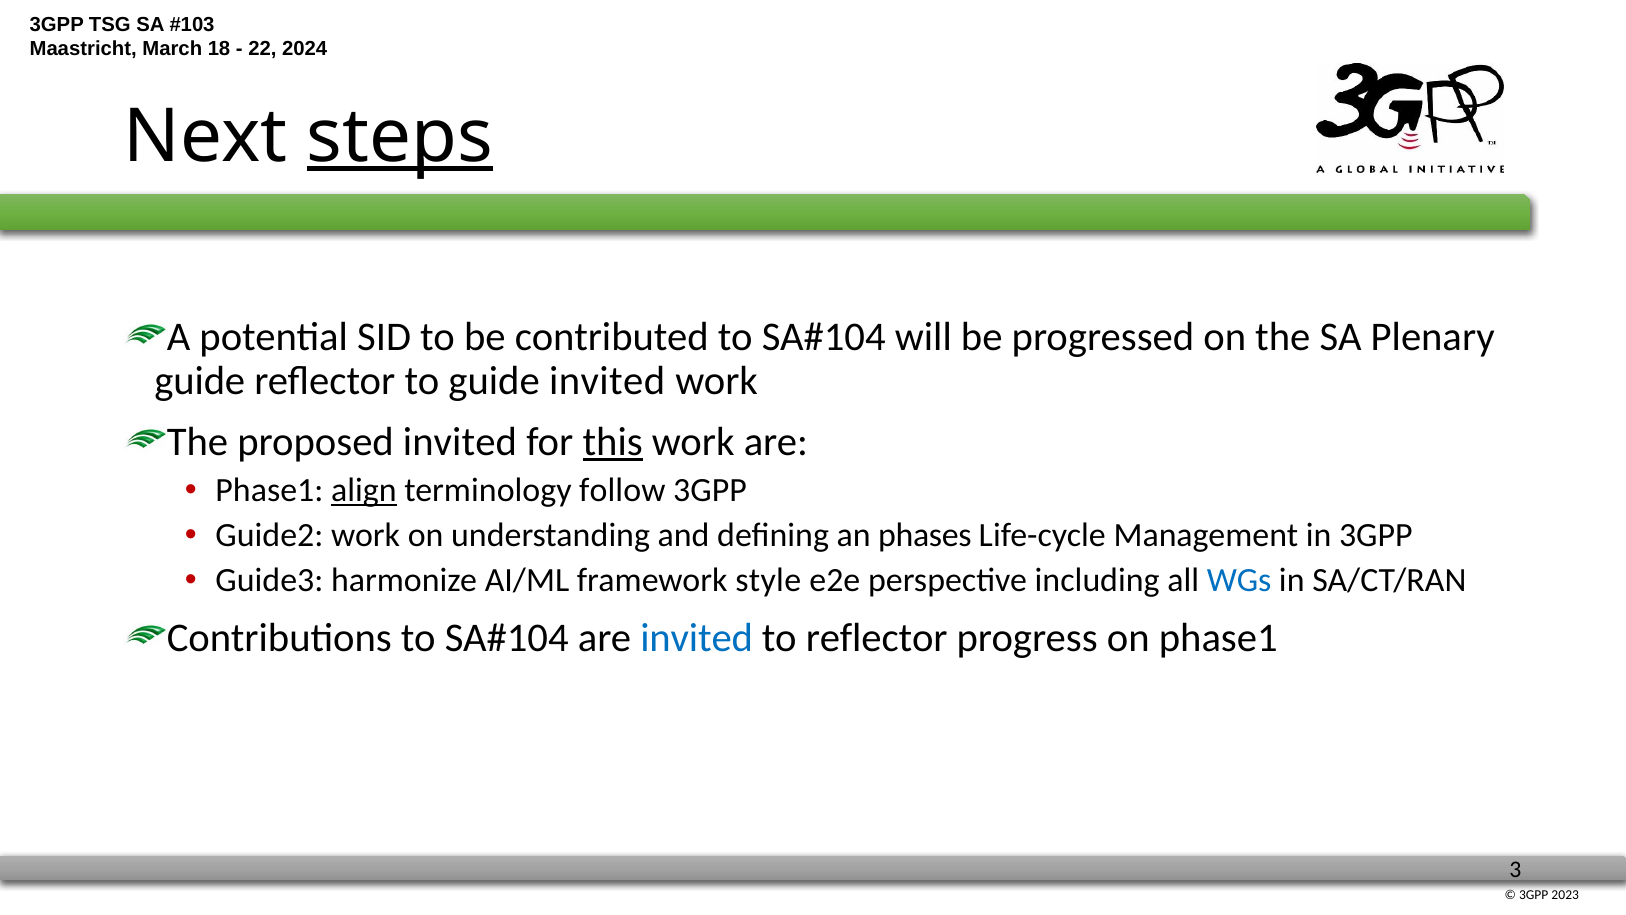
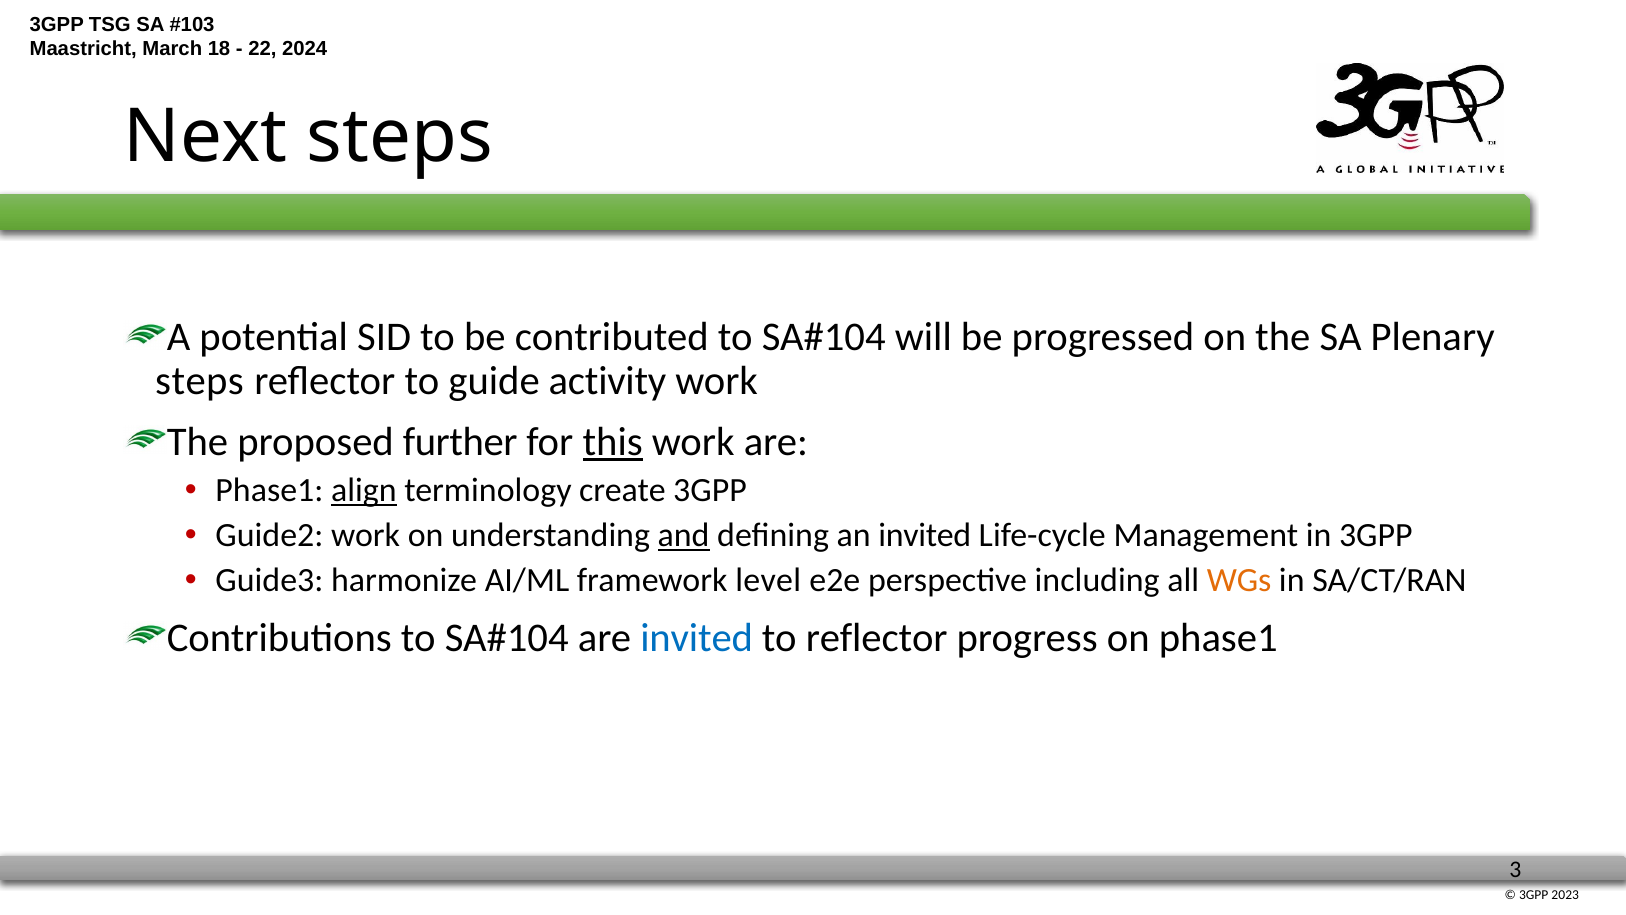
steps underline: present -> none (400, 137)
guide: guide -> steps (200, 381)
guide invited: invited -> activity (608, 381)
proposed invited: invited -> further (460, 442)
follow: follow -> create (622, 490)
and underline: none -> present (684, 535)
an phases: phases -> invited (925, 535)
style: style -> level (768, 581)
WGs colour: blue -> orange (1239, 581)
